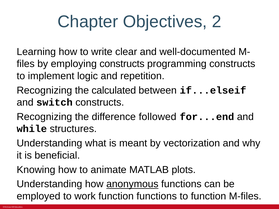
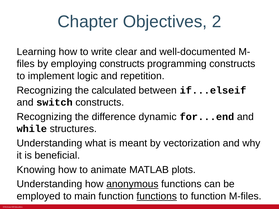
followed: followed -> dynamic (158, 117)
work: work -> main (85, 196)
functions underline: none -> present (157, 196)
